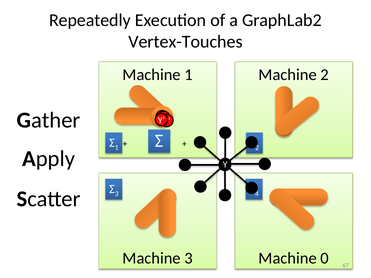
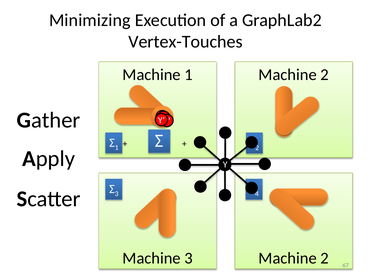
Repeatedly: Repeatedly -> Minimizing (90, 20)
0: 0 -> 2 (325, 258)
